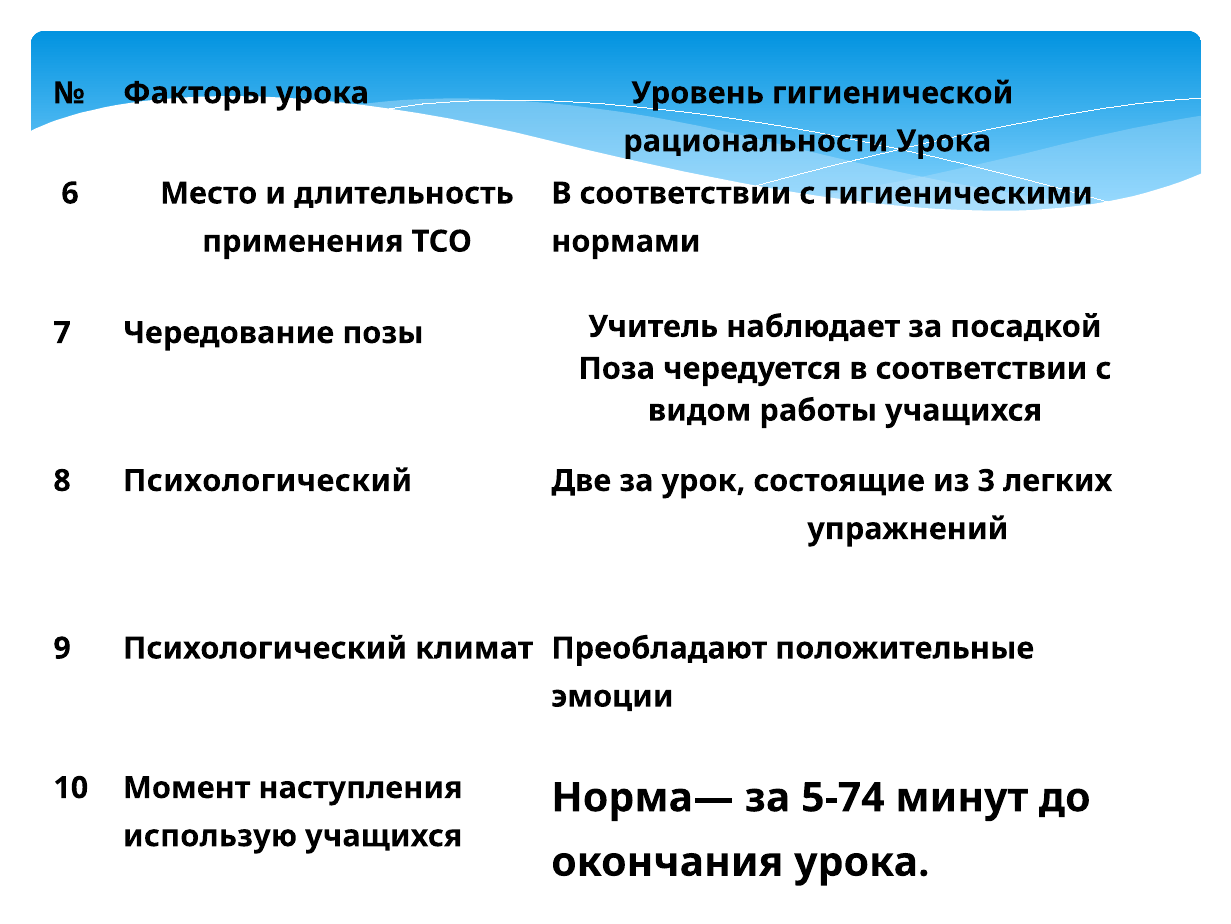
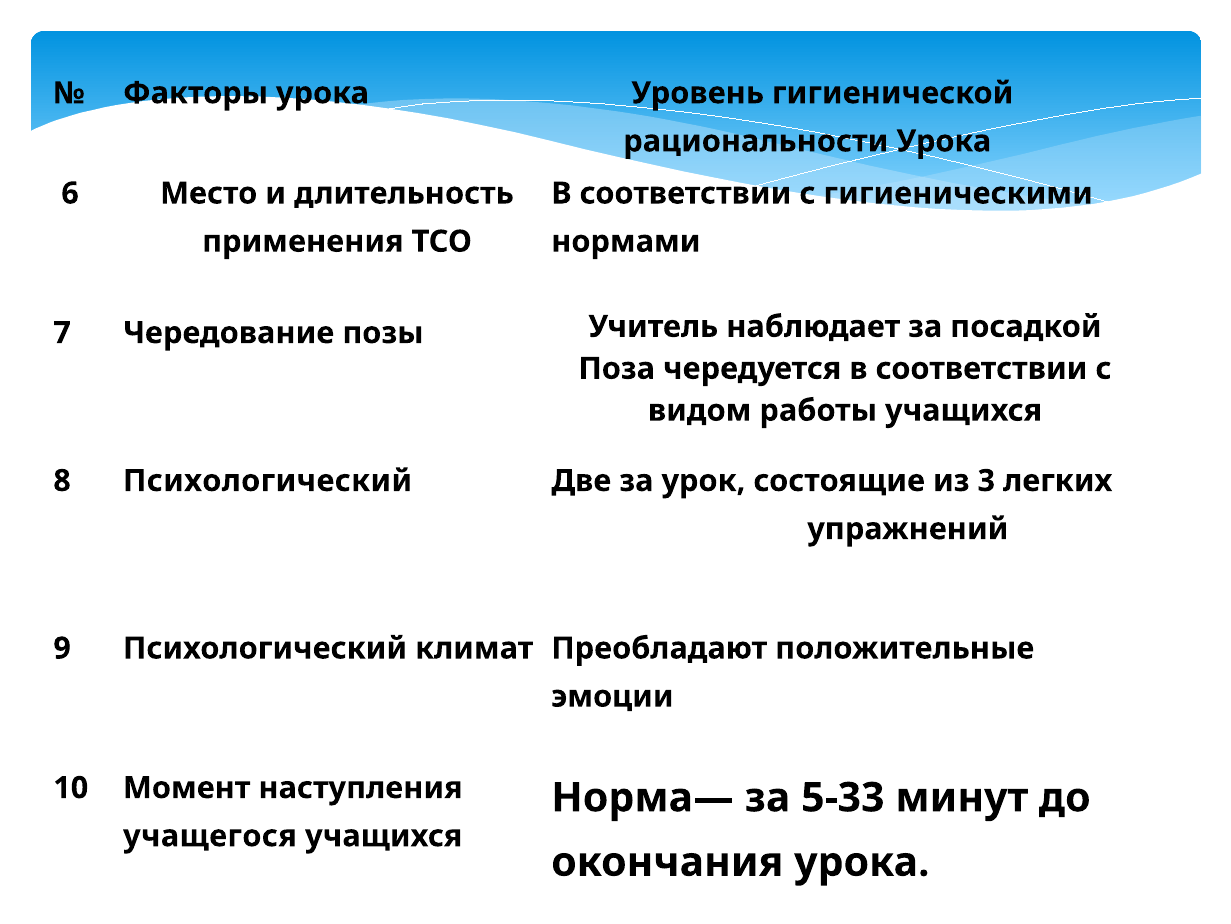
5-74: 5-74 -> 5-33 (843, 797)
использую: использую -> учащегося (210, 835)
